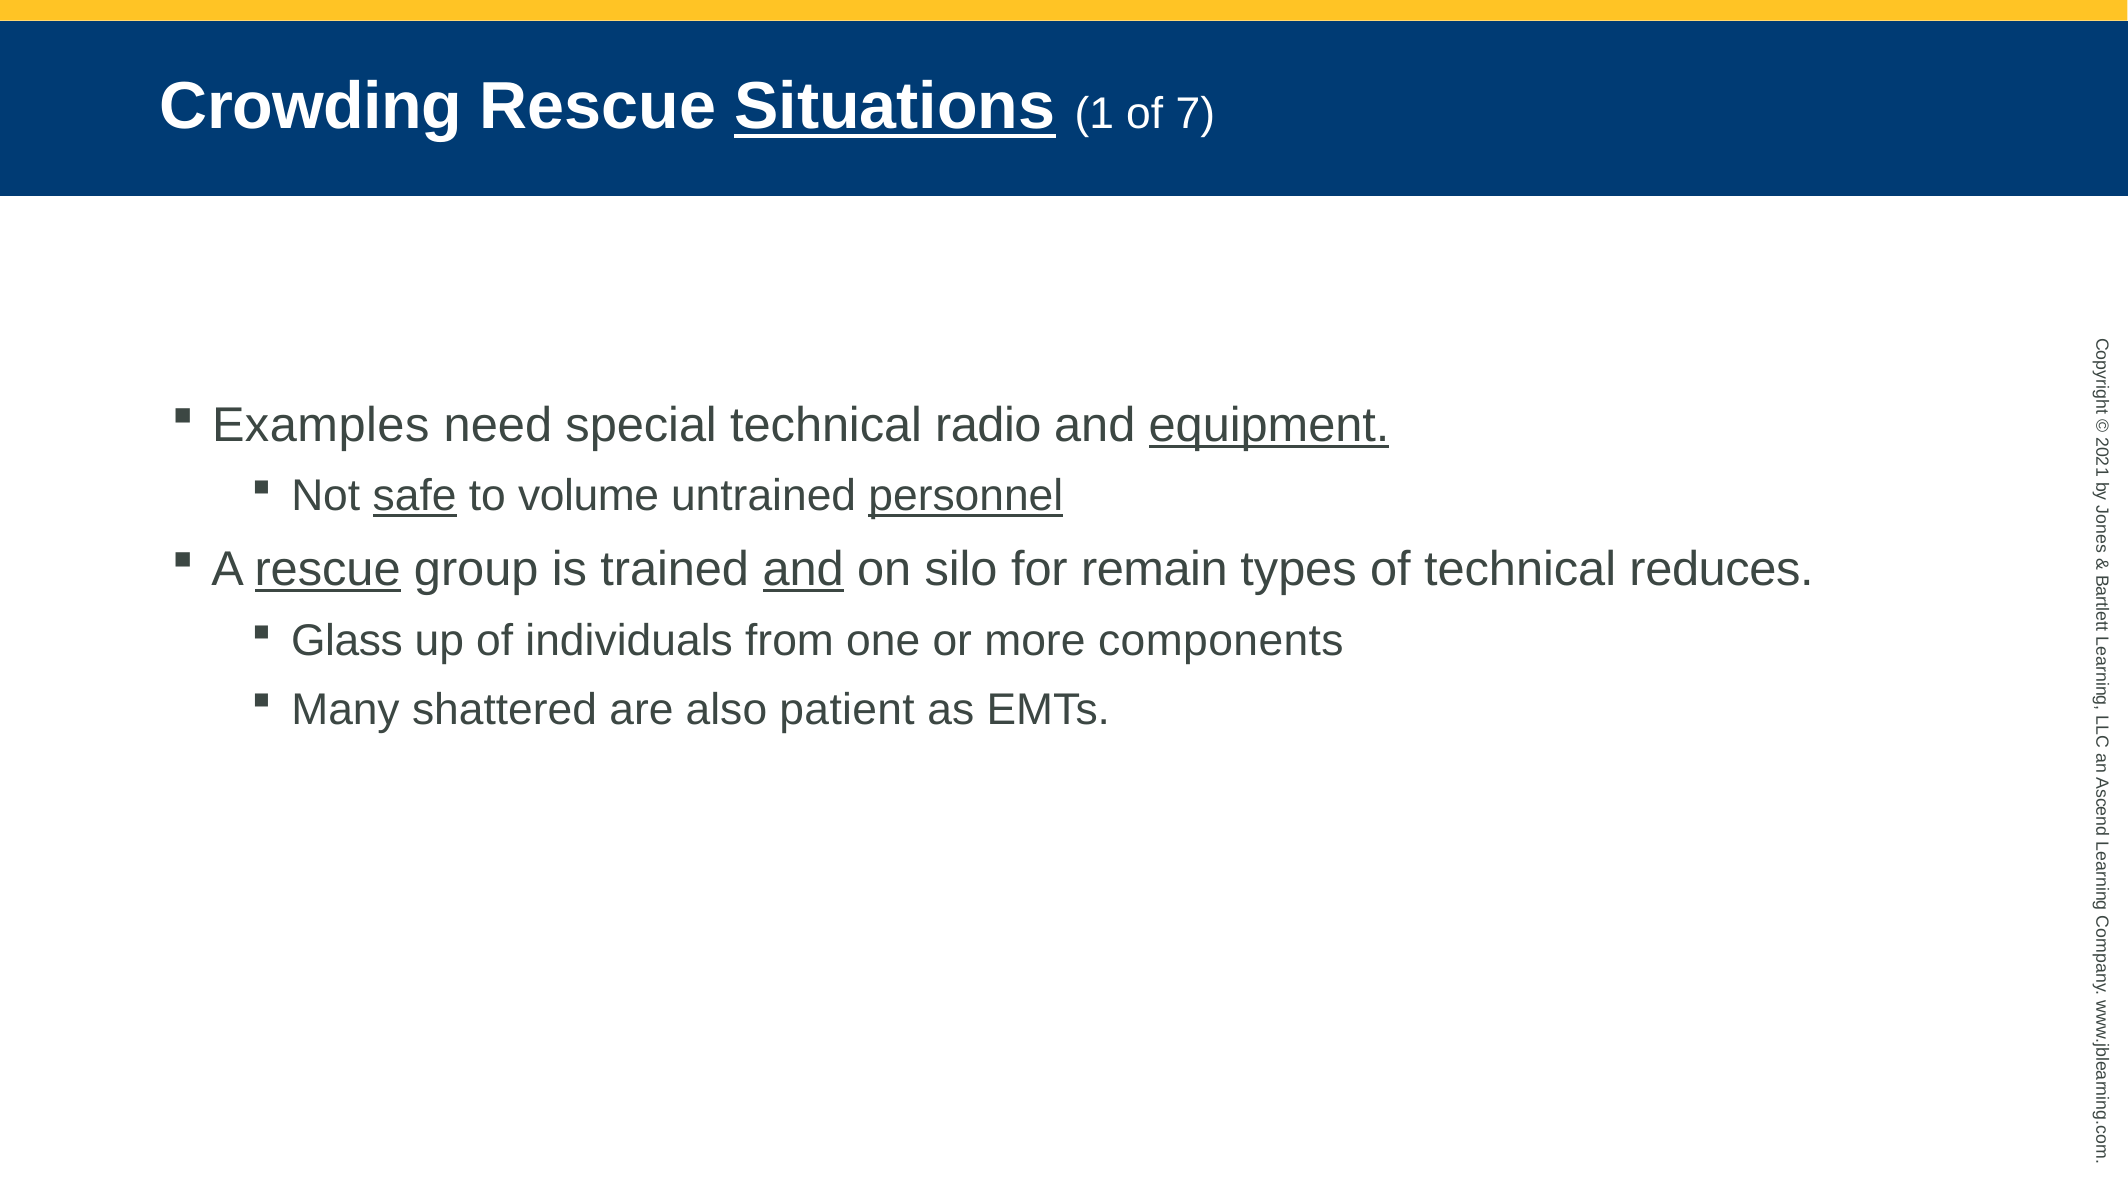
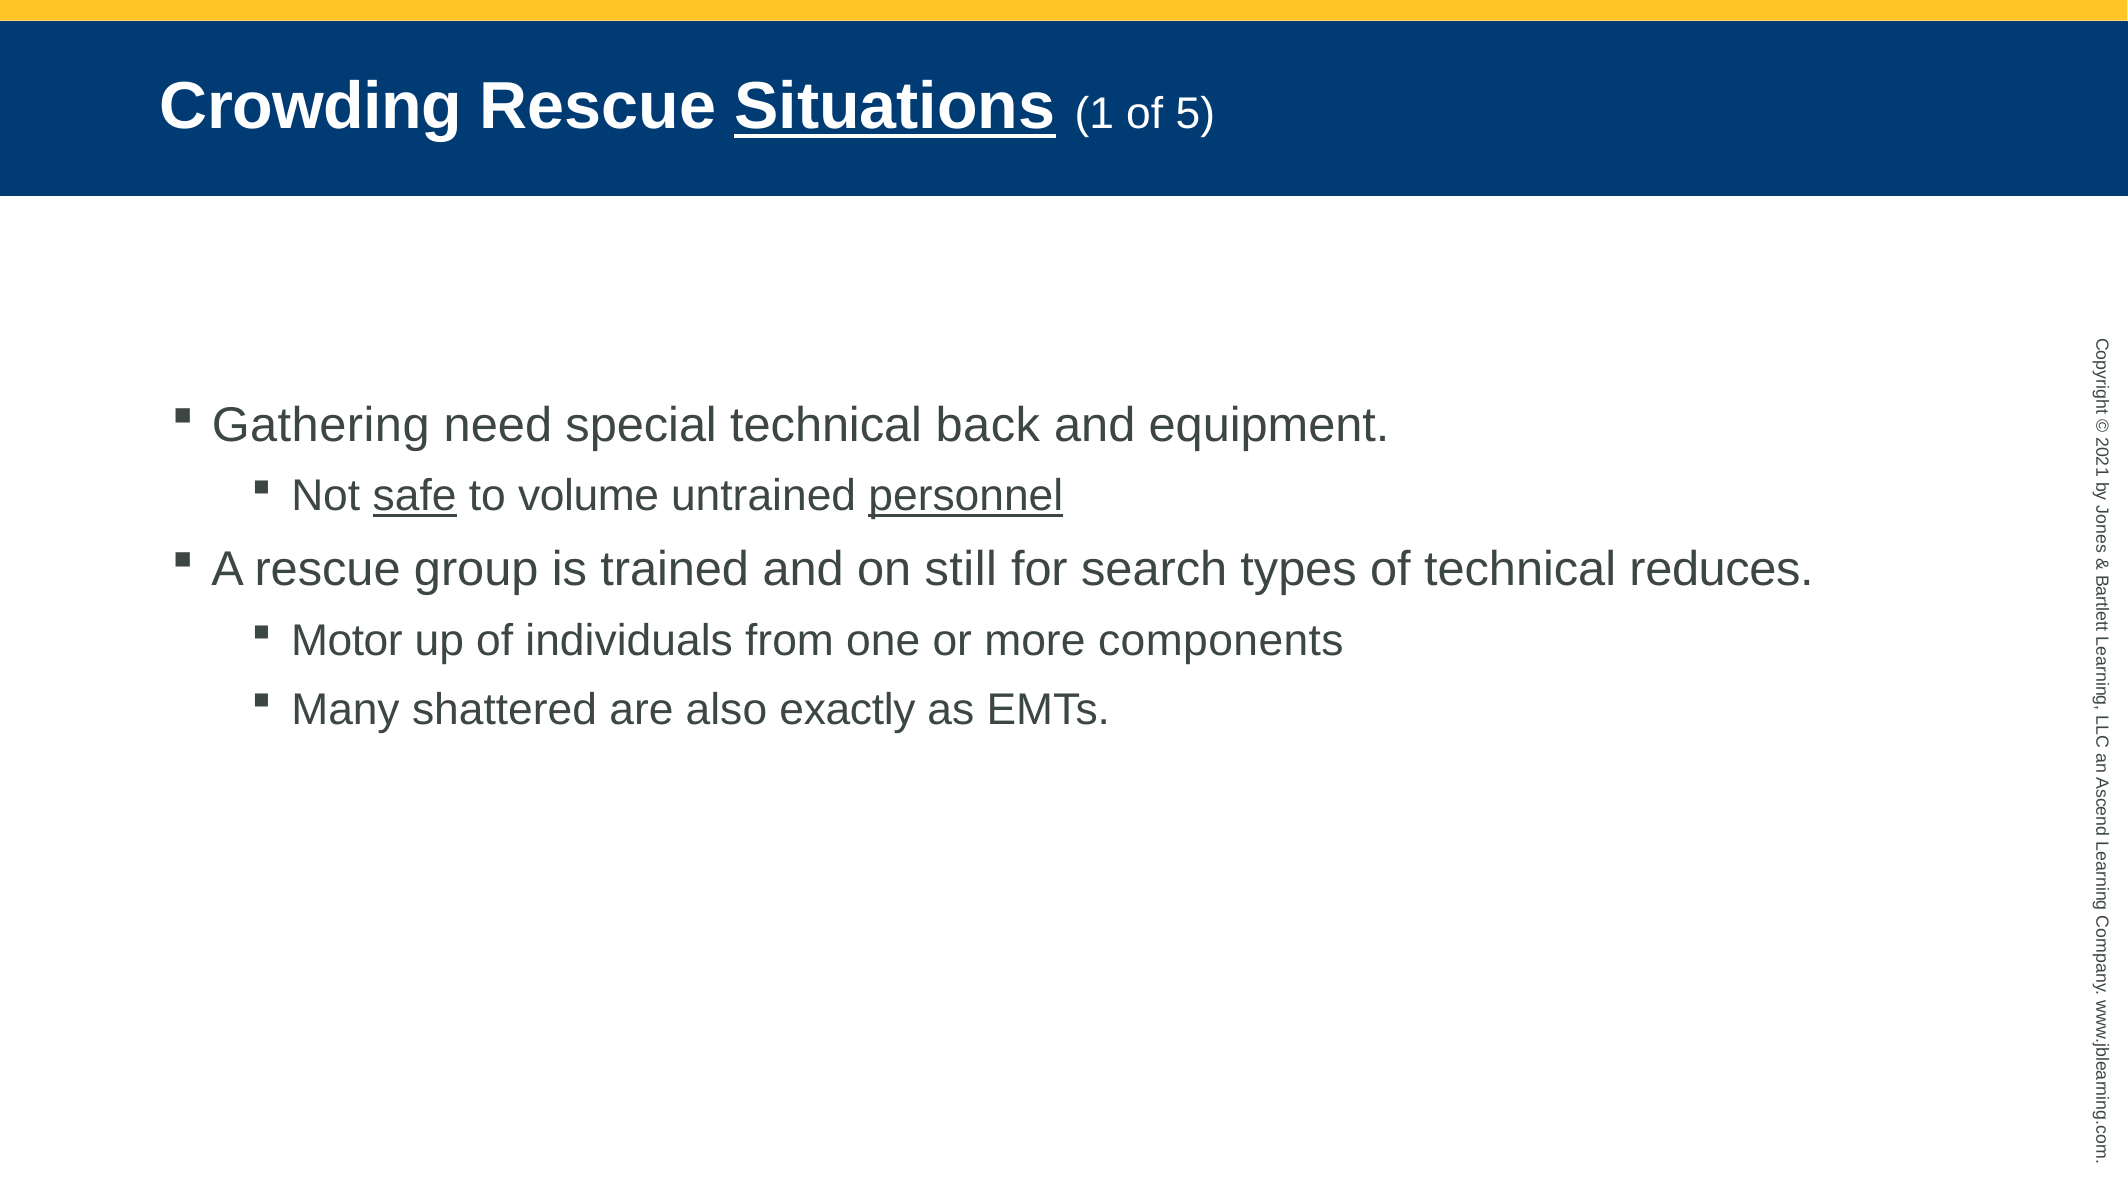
7: 7 -> 5 (1195, 114)
Examples: Examples -> Gathering (321, 425)
radio: radio -> back (988, 425)
equipment underline: present -> none (1269, 425)
rescue underline: present -> none (328, 570)
and underline: present -> none (803, 570)
silo: silo -> still (961, 570)
remain: remain -> search (1154, 570)
Glass: Glass -> Motor (347, 641)
patient: patient -> exactly (847, 709)
